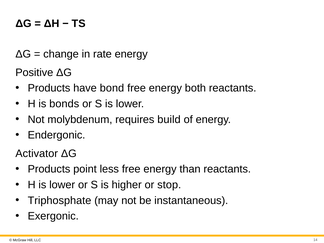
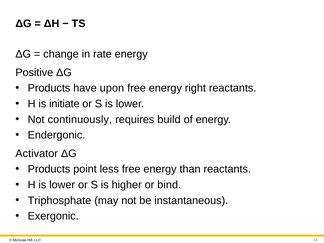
bond: bond -> upon (112, 88)
both: both -> right (195, 88)
bonds: bonds -> initiate (64, 104)
molybdenum: molybdenum -> continuously (80, 119)
stop: stop -> bind (169, 185)
